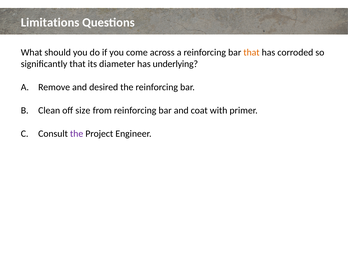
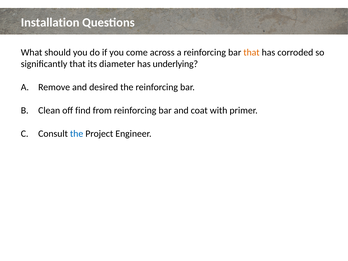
Limitations: Limitations -> Installation (50, 22)
size: size -> find (83, 110)
the colour: purple -> blue (77, 134)
